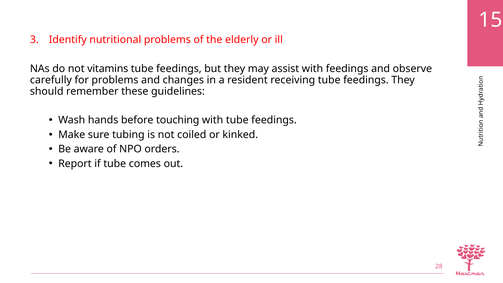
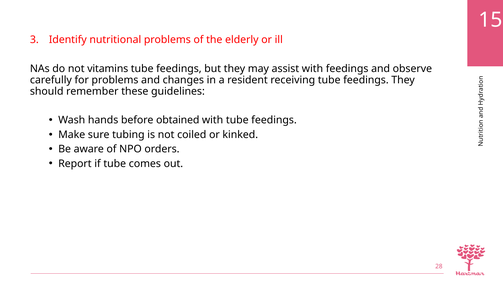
touching: touching -> obtained (178, 120)
